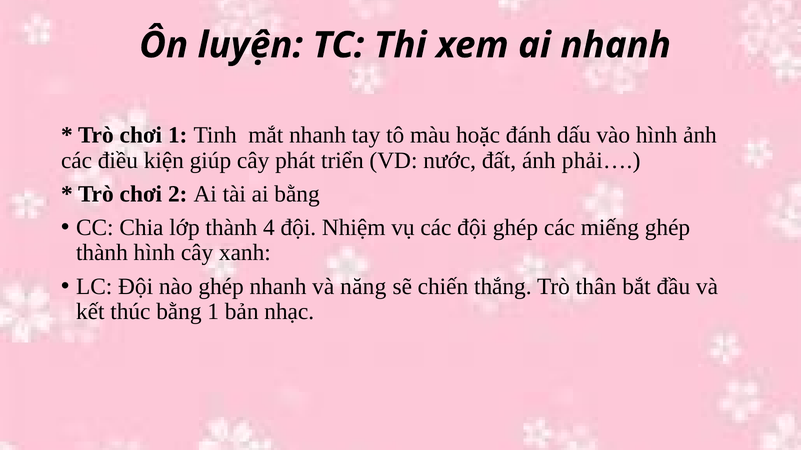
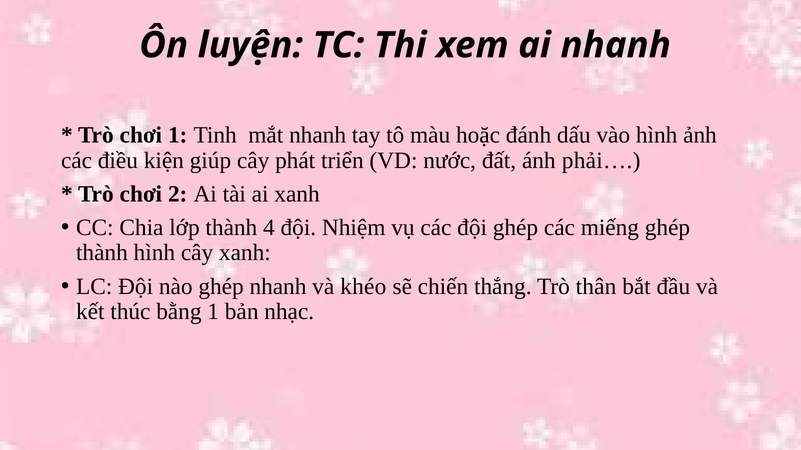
ai bằng: bằng -> xanh (297, 194)
năng: năng -> khéo (363, 287)
